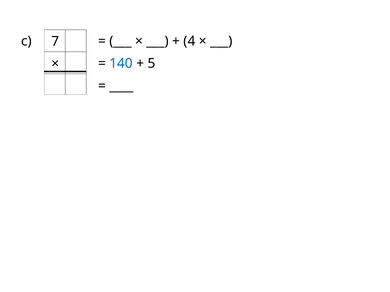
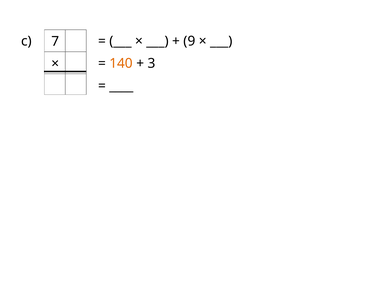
4: 4 -> 9 (189, 41)
140 colour: blue -> orange (121, 64)
5: 5 -> 3 (152, 64)
